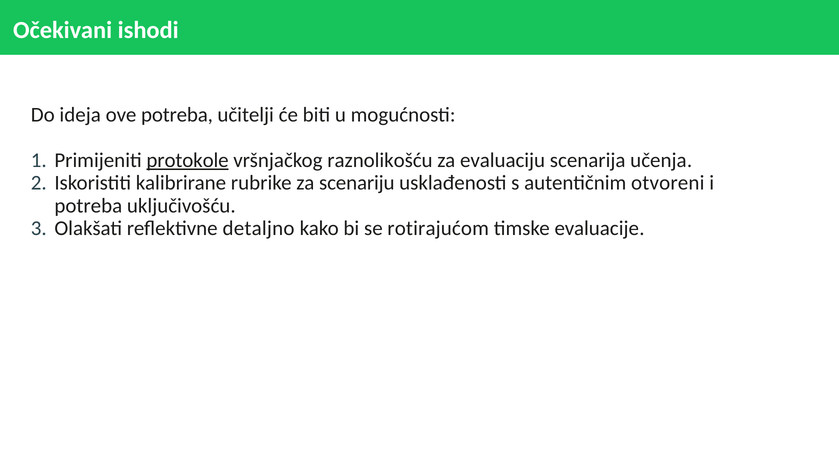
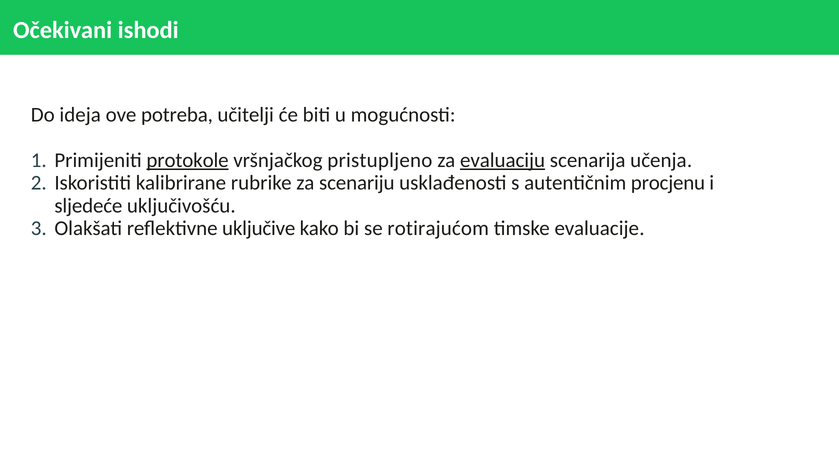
raznolikošću: raznolikošću -> pristupljeno (380, 160)
evaluaciju underline: none -> present (503, 160)
otvoreni: otvoreni -> procjenu (668, 183)
potreba: potreba -> sljedeće (88, 206)
detaljno: detaljno -> uključive (259, 228)
